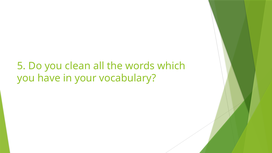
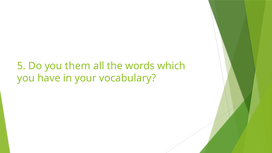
clean: clean -> them (78, 66)
